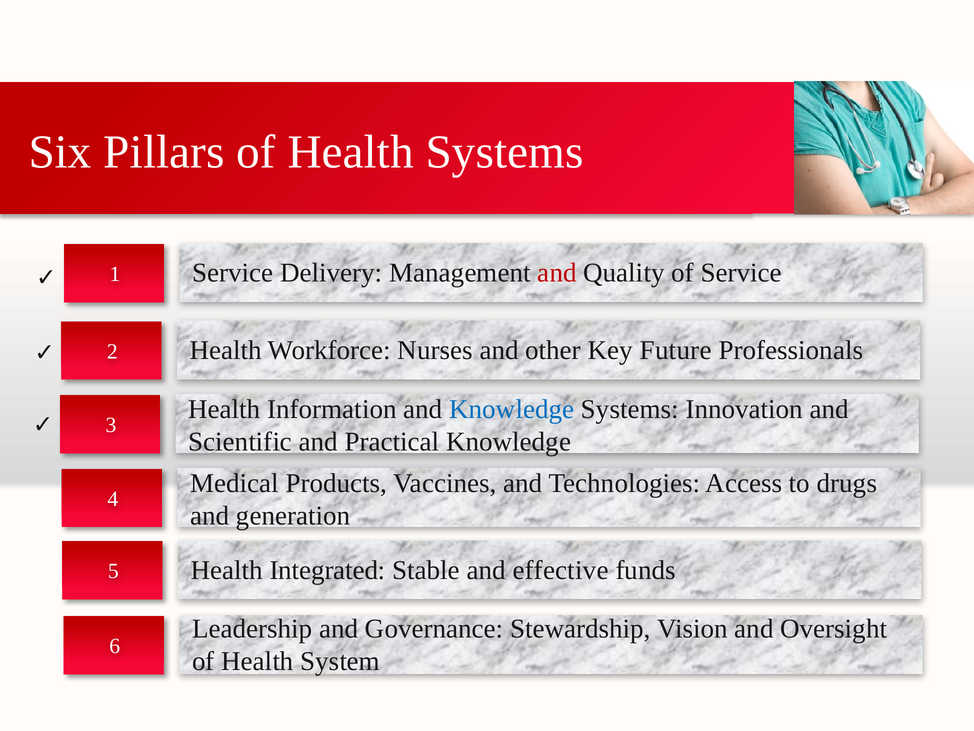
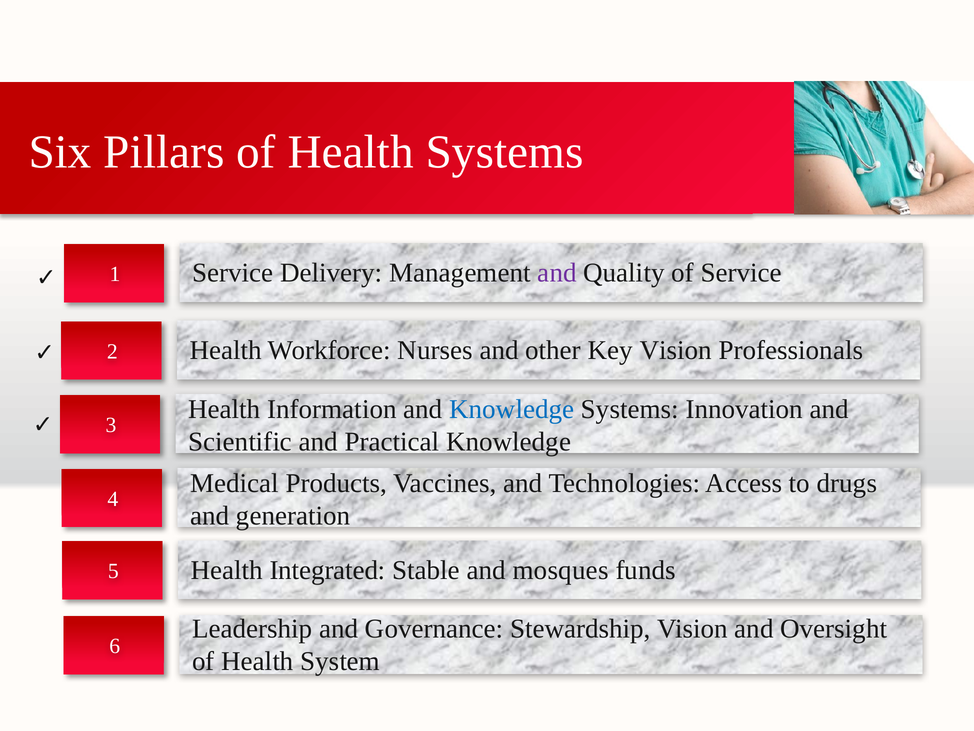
and colour: red -> purple (557, 273)
Key Future: Future -> Vision (676, 350)
effective: effective -> mosques (561, 570)
